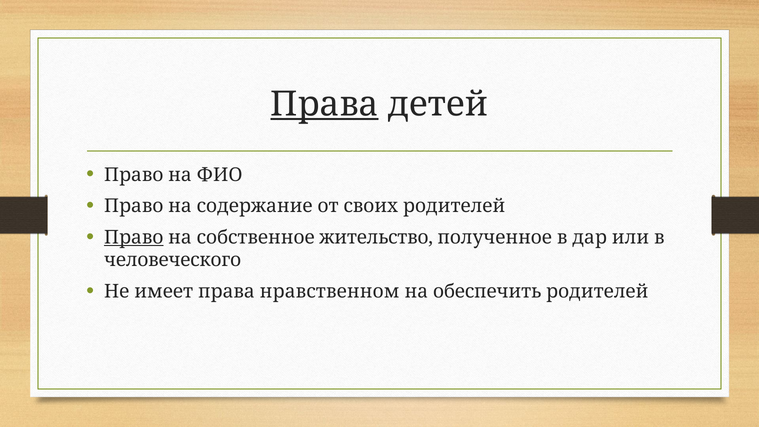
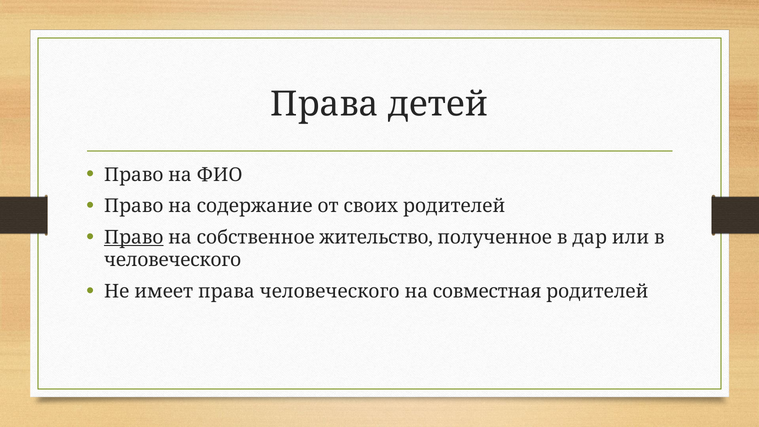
Права underline: present -> none (325, 104)
права нравственном: нравственном -> человеческого (330, 291)
обеспечить: обеспечить -> совместная (487, 291)
